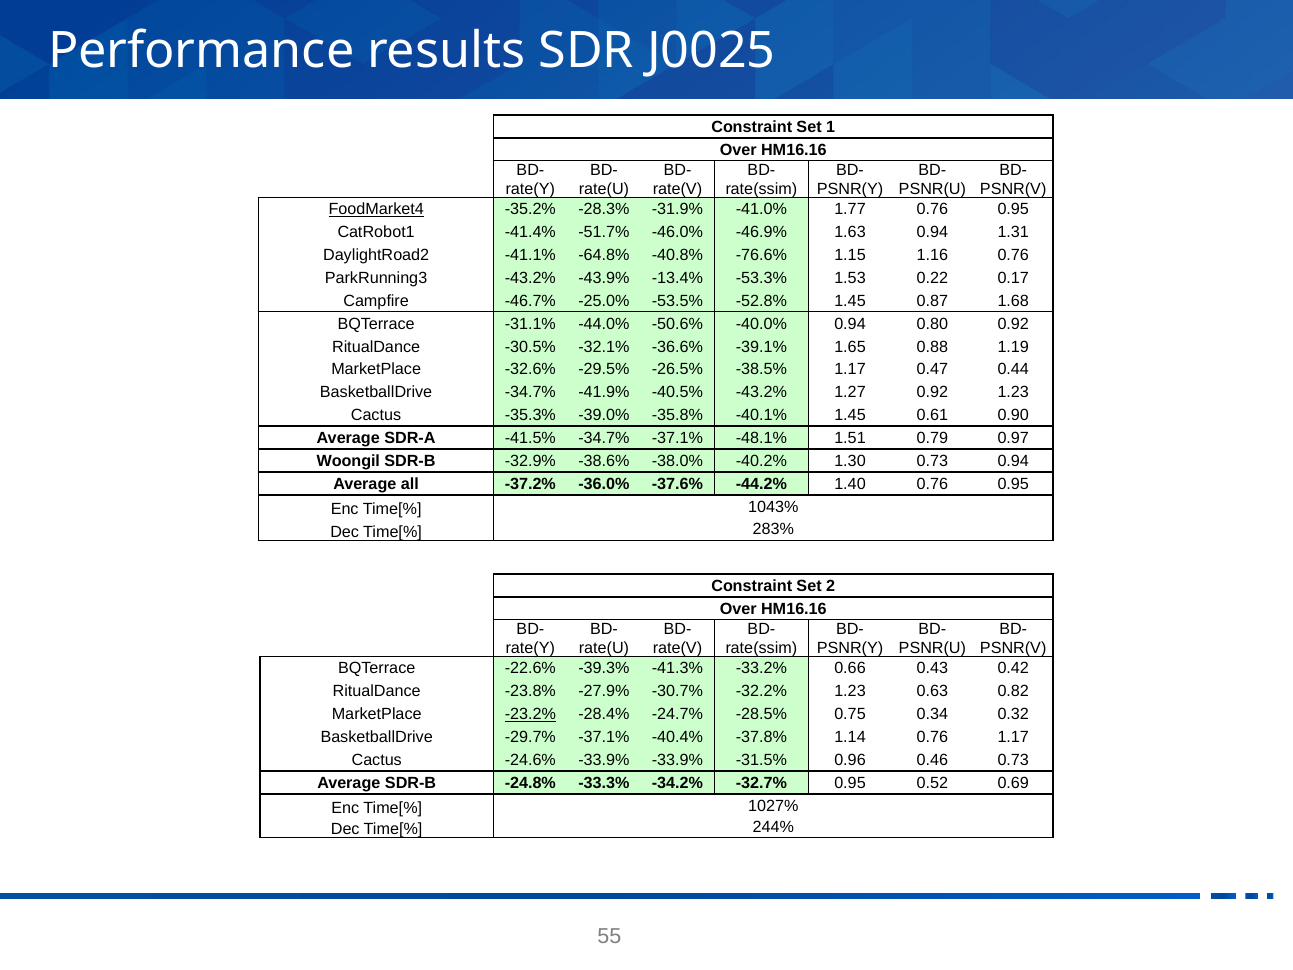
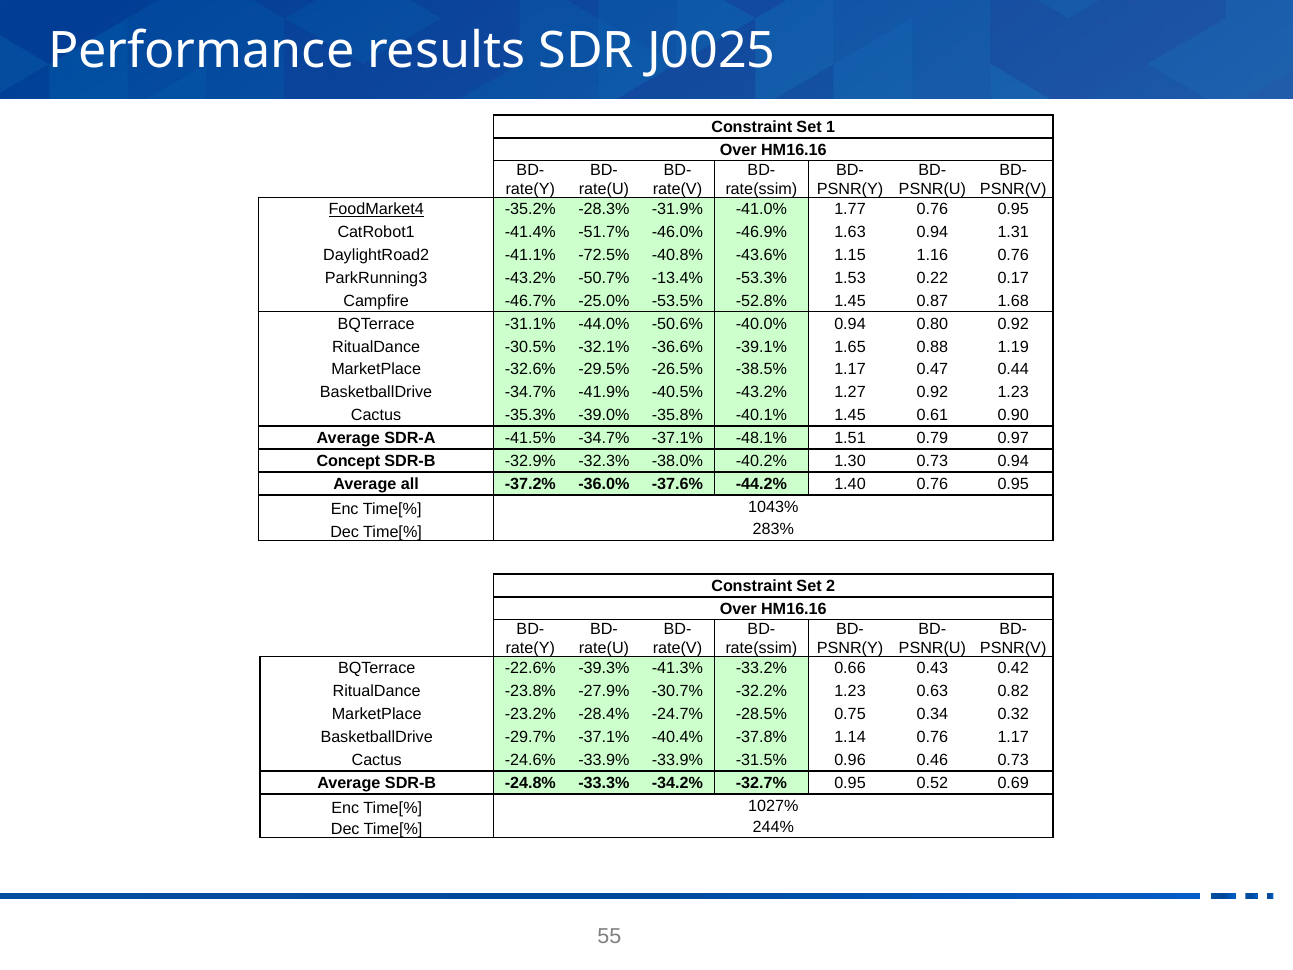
-64.8%: -64.8% -> -72.5% (604, 255)
-76.6%: -76.6% -> -43.6% (761, 255)
-43.9%: -43.9% -> -50.7% (604, 278)
Woongil: Woongil -> Concept (348, 461)
-38.6%: -38.6% -> -32.3% (604, 461)
-23.2% underline: present -> none (530, 714)
